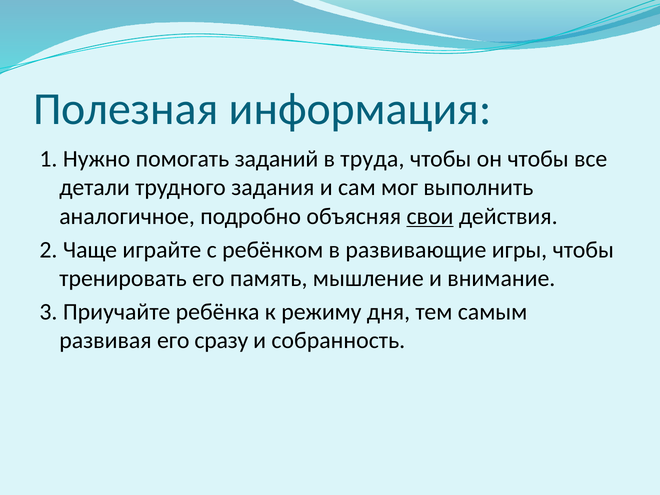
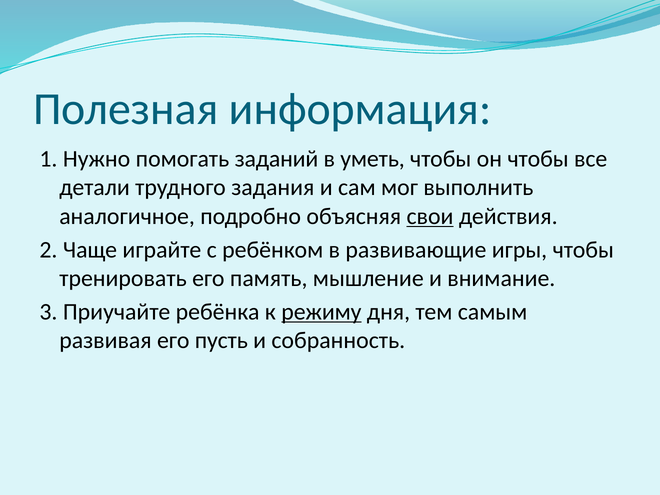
труда: труда -> уметь (373, 159)
режиму underline: none -> present (321, 312)
сразу: сразу -> пусть (221, 340)
